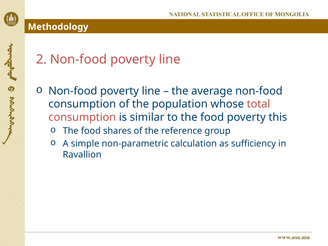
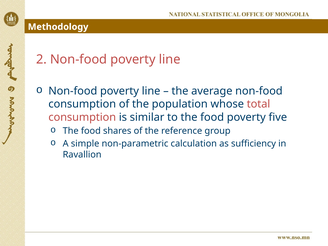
this: this -> five (278, 117)
